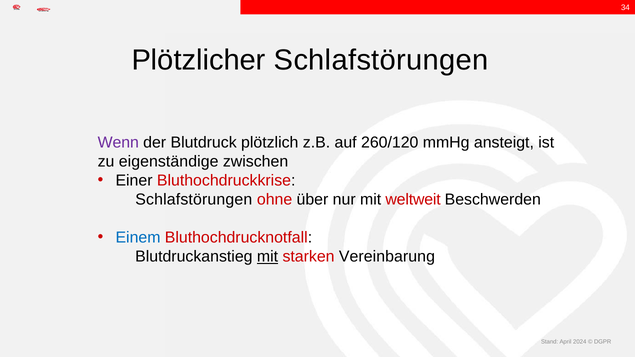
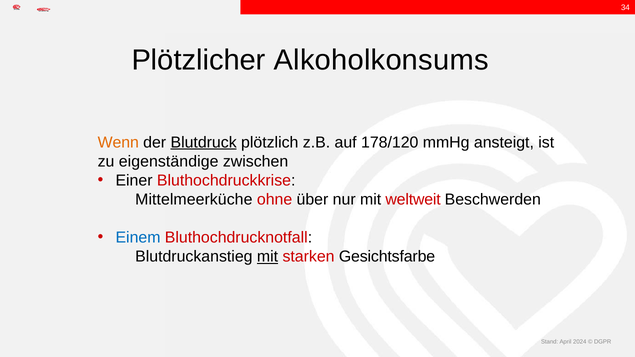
Plötzlicher Schlafstörungen: Schlafstörungen -> Alkoholkonsums (381, 60)
Wenn colour: purple -> orange (118, 142)
Blutdruck underline: none -> present (204, 142)
260/120: 260/120 -> 178/120 (390, 142)
Schlafstörungen: Schlafstörungen -> Mittelmeerküche (194, 200)
Vereinbarung: Vereinbarung -> Gesichtsfarbe (387, 257)
